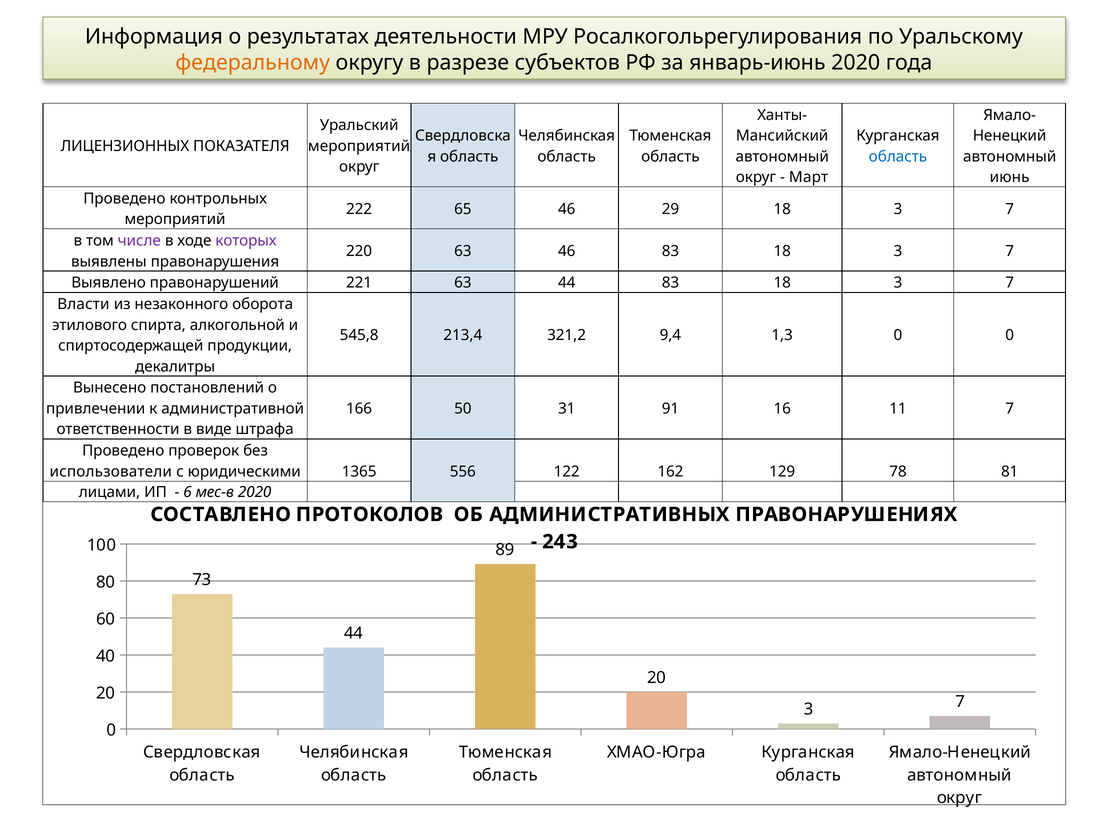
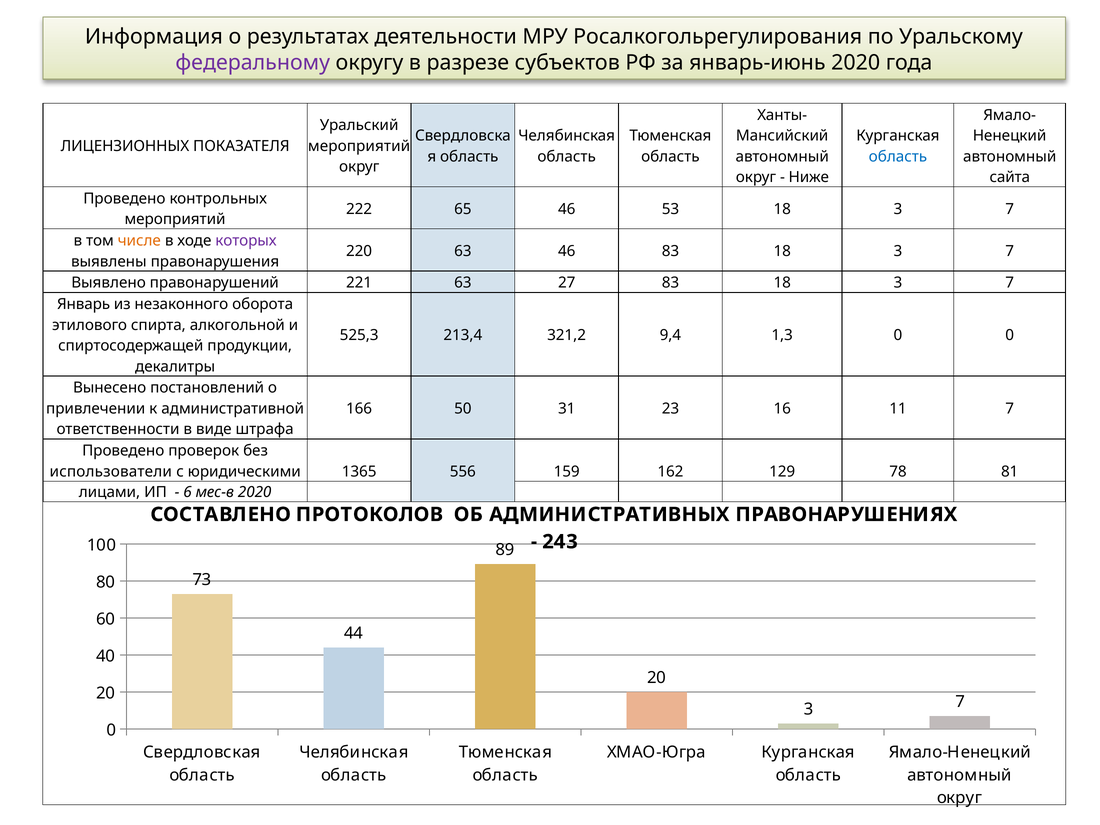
федеральному colour: orange -> purple (253, 63)
Март: Март -> Ниже (809, 177)
июнь: июнь -> сайта (1010, 177)
29: 29 -> 53 (670, 209)
числе colour: purple -> orange (139, 241)
44: 44 -> 27 (567, 283)
Власти: Власти -> Январь (84, 304)
545,8: 545,8 -> 525,3 (359, 335)
91: 91 -> 23 (670, 409)
122: 122 -> 159 (567, 472)
